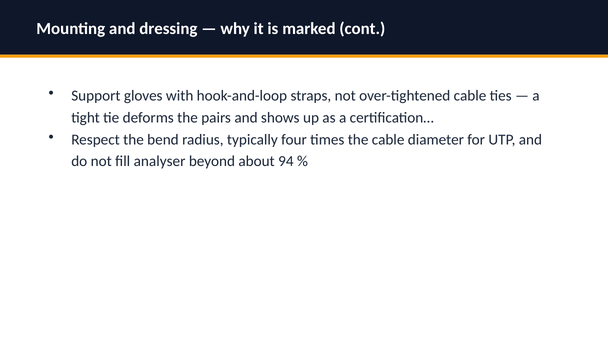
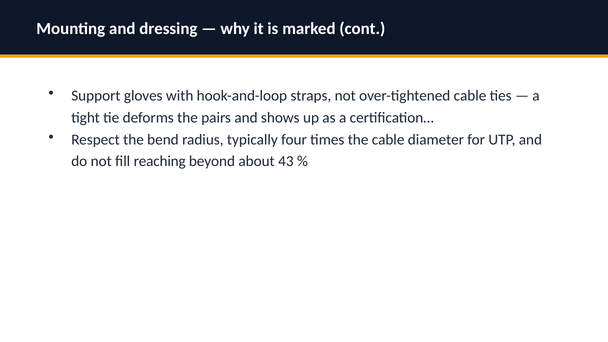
analyser: analyser -> reaching (160, 161)
94: 94 -> 43 (286, 161)
